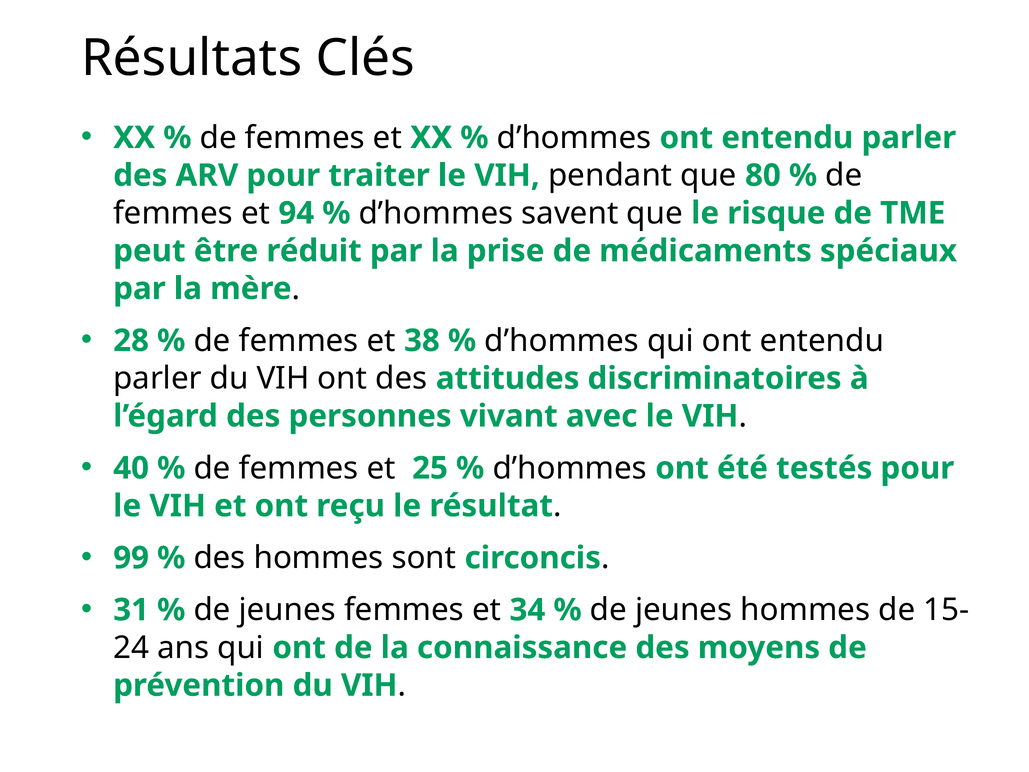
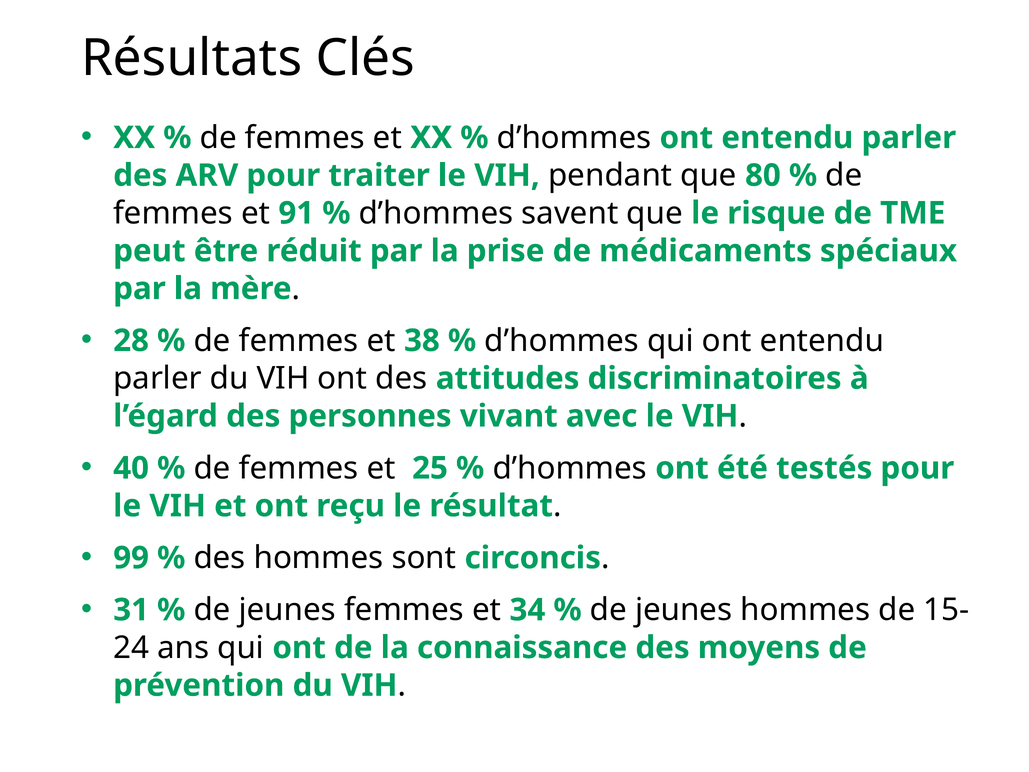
94: 94 -> 91 (296, 213)
